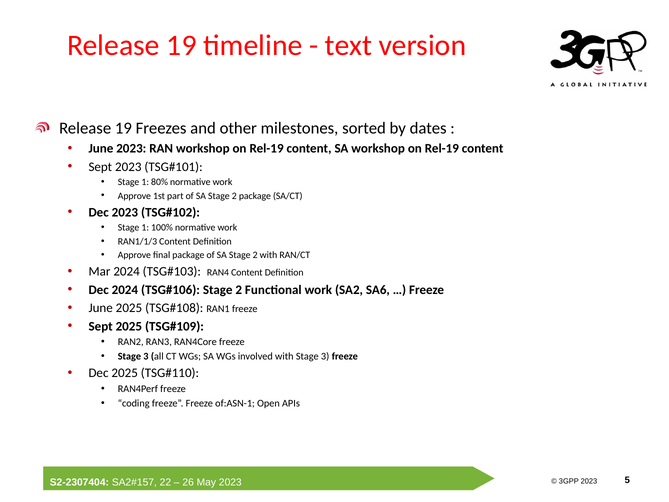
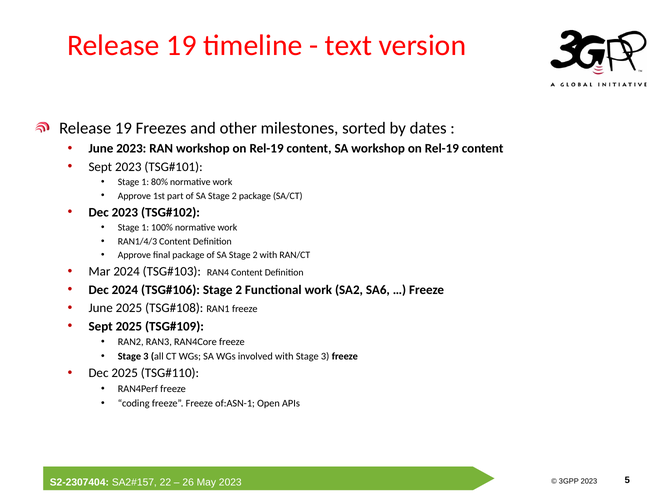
RAN1/1/3: RAN1/1/3 -> RAN1/4/3 (137, 241)
